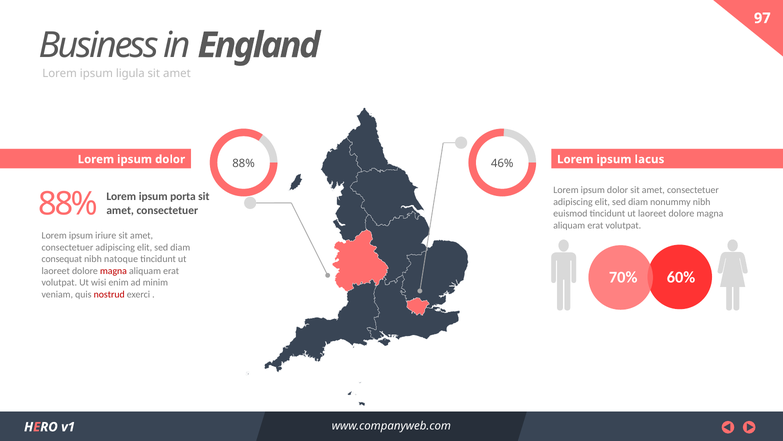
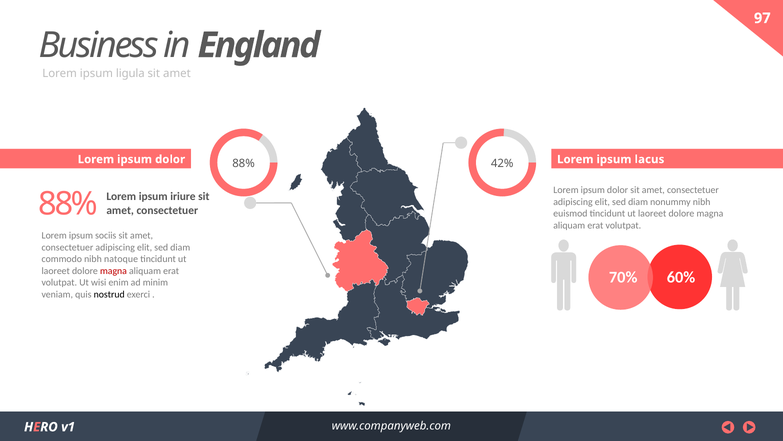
46%: 46% -> 42% (502, 163)
porta: porta -> iriure (183, 196)
iriure: iriure -> sociis (106, 235)
consequat: consequat -> commodo (62, 259)
nostrud colour: red -> black (109, 294)
